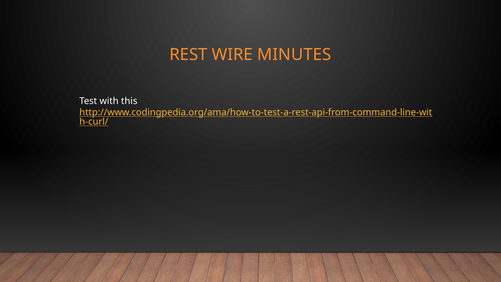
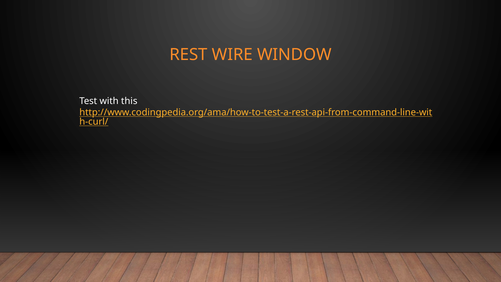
MINUTES: MINUTES -> WINDOW (294, 55)
